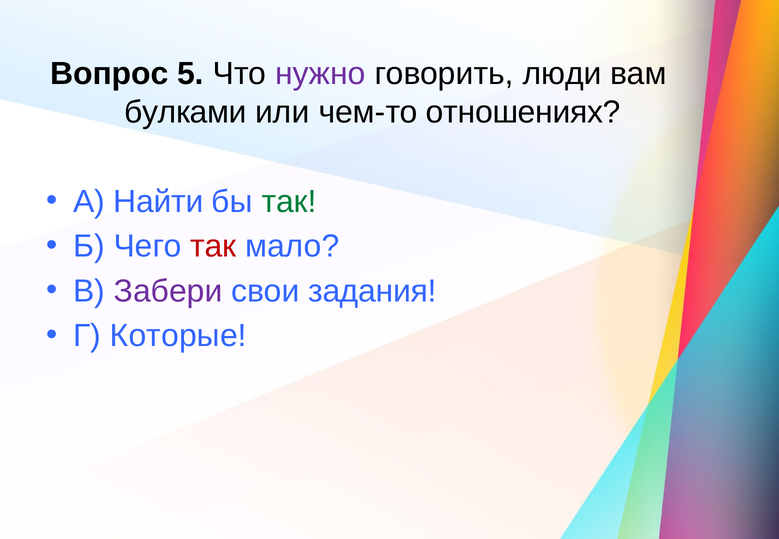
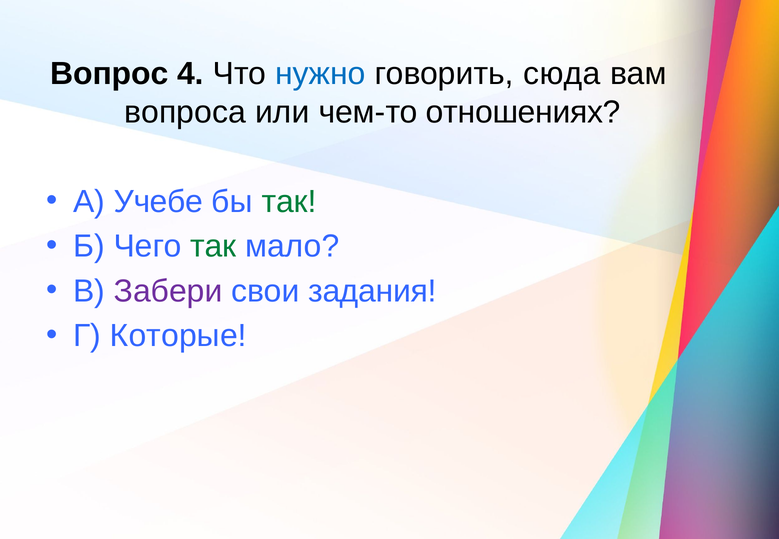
5: 5 -> 4 (191, 74)
нужно colour: purple -> blue (320, 74)
люди: люди -> сюда (562, 74)
булками: булками -> вопроса (185, 112)
Найти: Найти -> Учебе (158, 202)
так colour: red -> green (213, 246)
